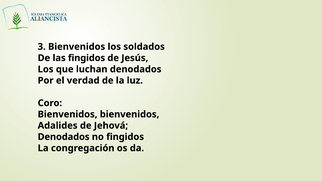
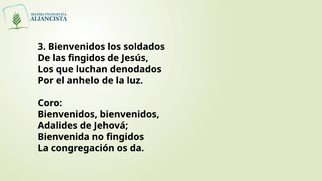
verdad: verdad -> anhelo (83, 81)
Denodados: Denodados -> Bienvenida (64, 137)
